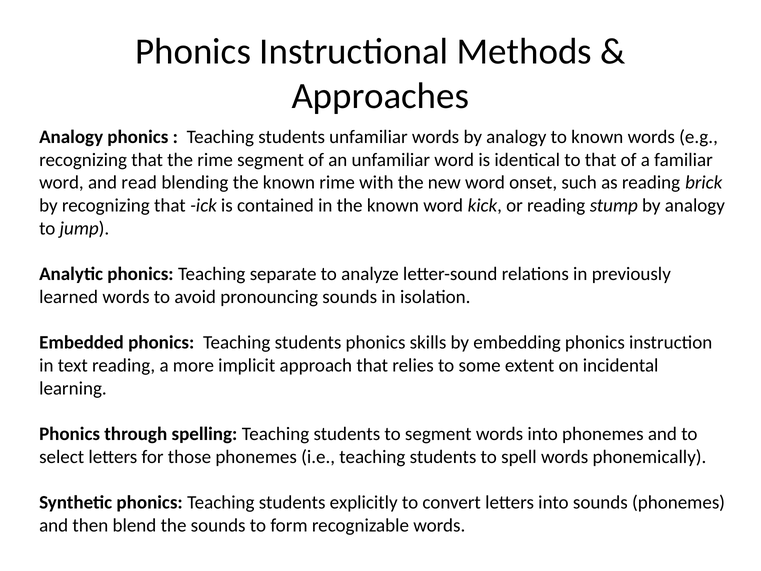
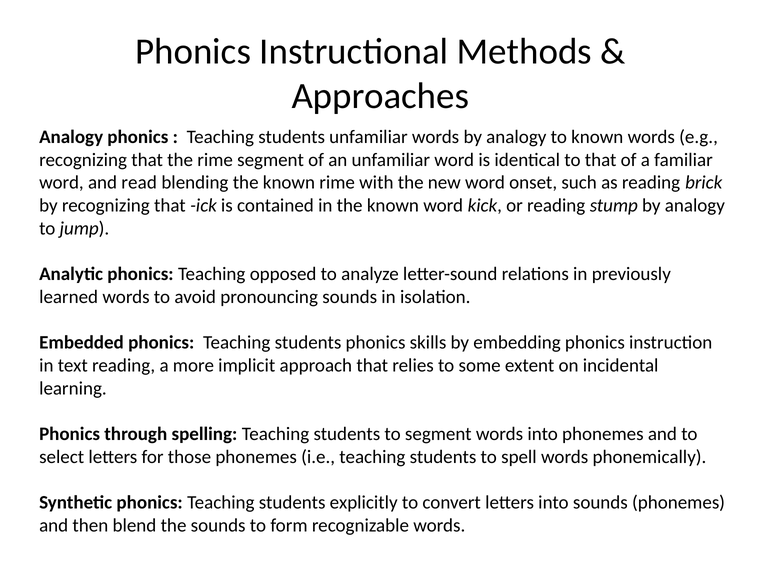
separate: separate -> opposed (283, 274)
